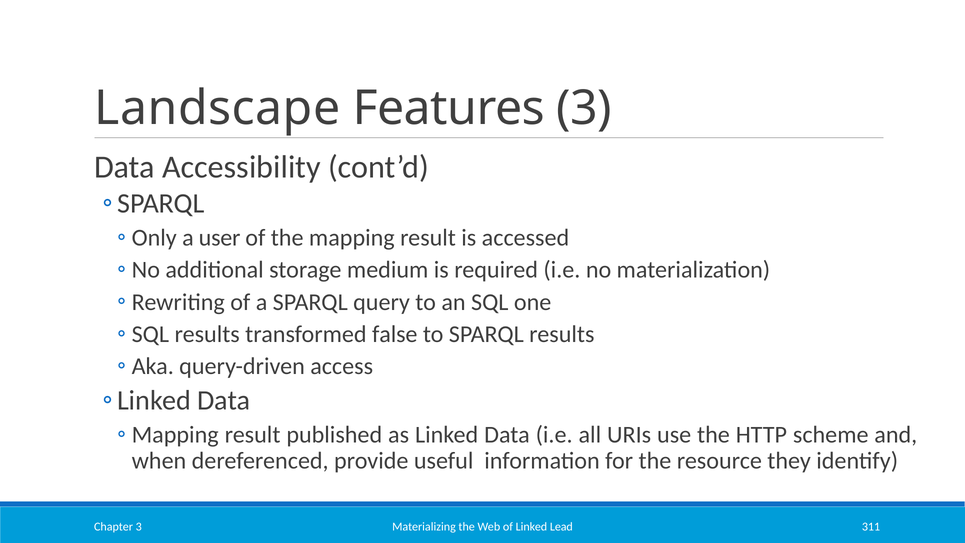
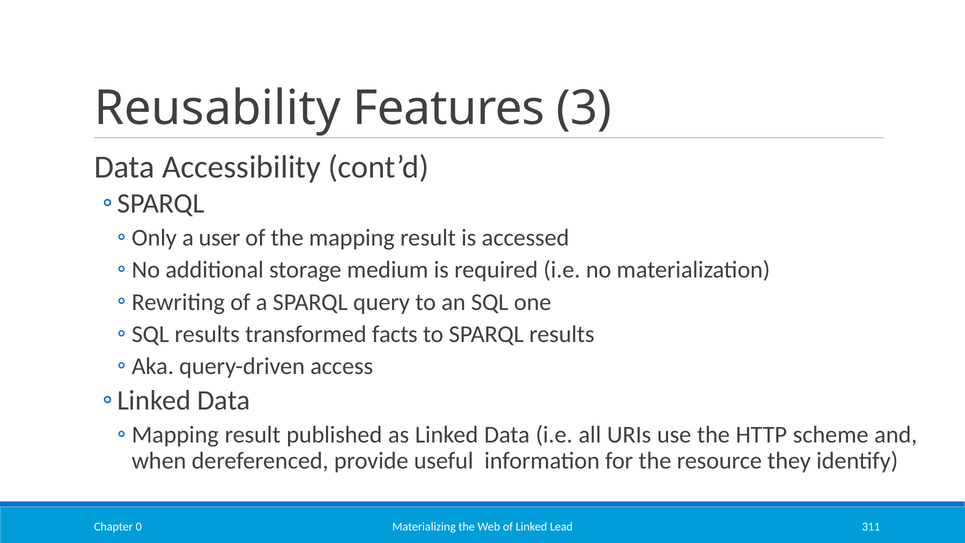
Landscape: Landscape -> Reusability (218, 108)
false: false -> facts (395, 334)
Chapter 3: 3 -> 0 (139, 527)
